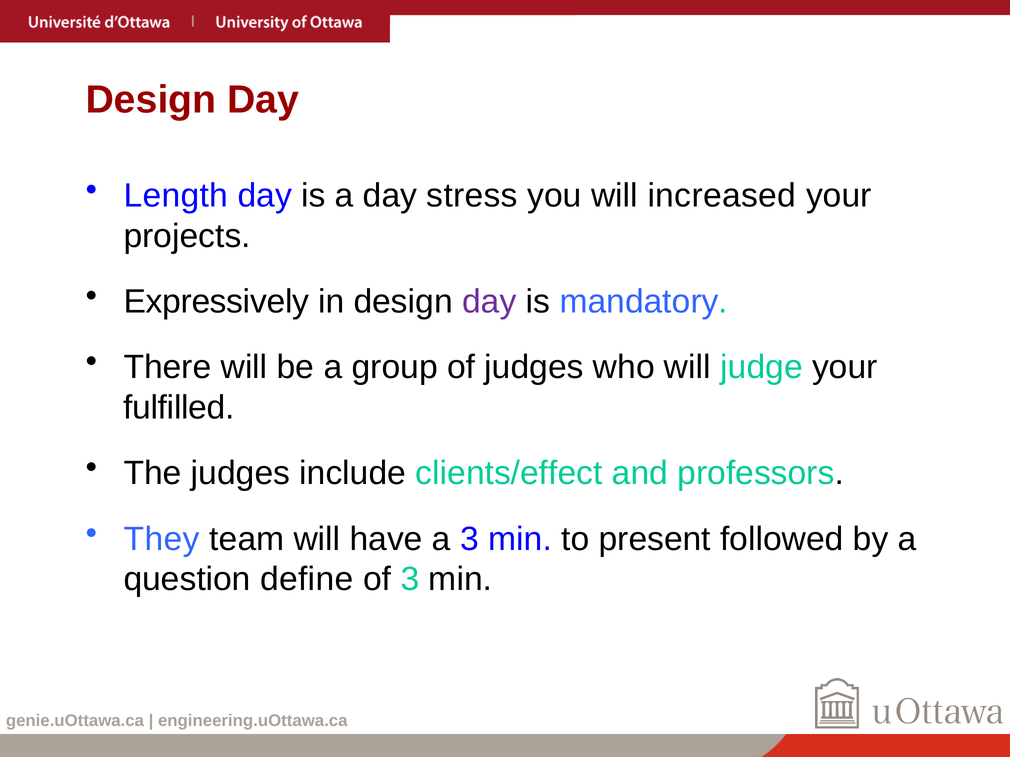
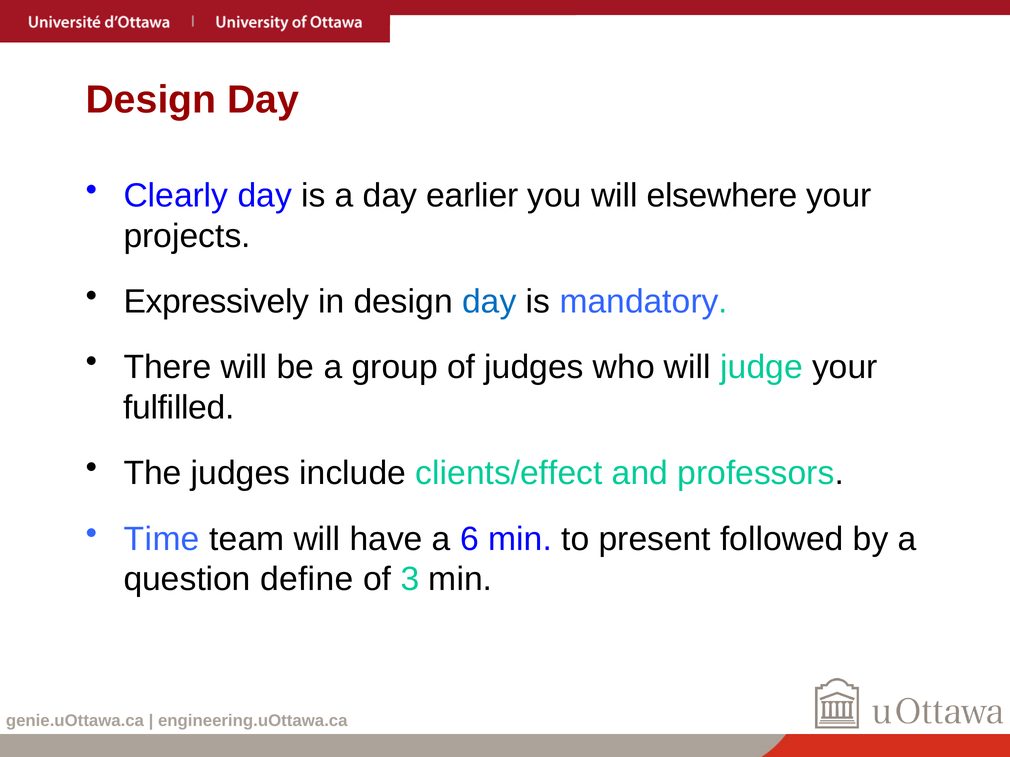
Length: Length -> Clearly (176, 196)
stress: stress -> earlier (472, 196)
increased: increased -> elsewhere (722, 196)
day colour: purple -> blue (489, 302)
They: They -> Time (162, 539)
a 3: 3 -> 6 (470, 539)
